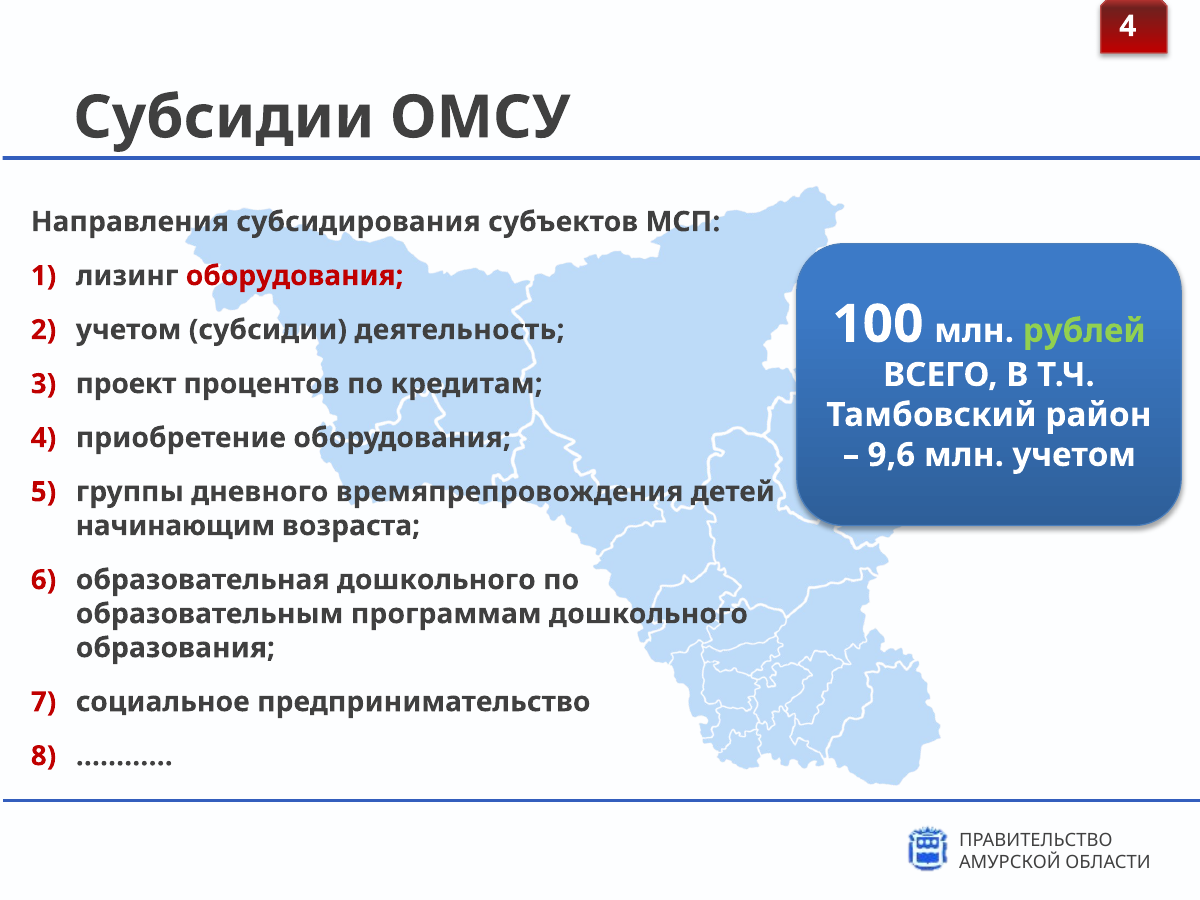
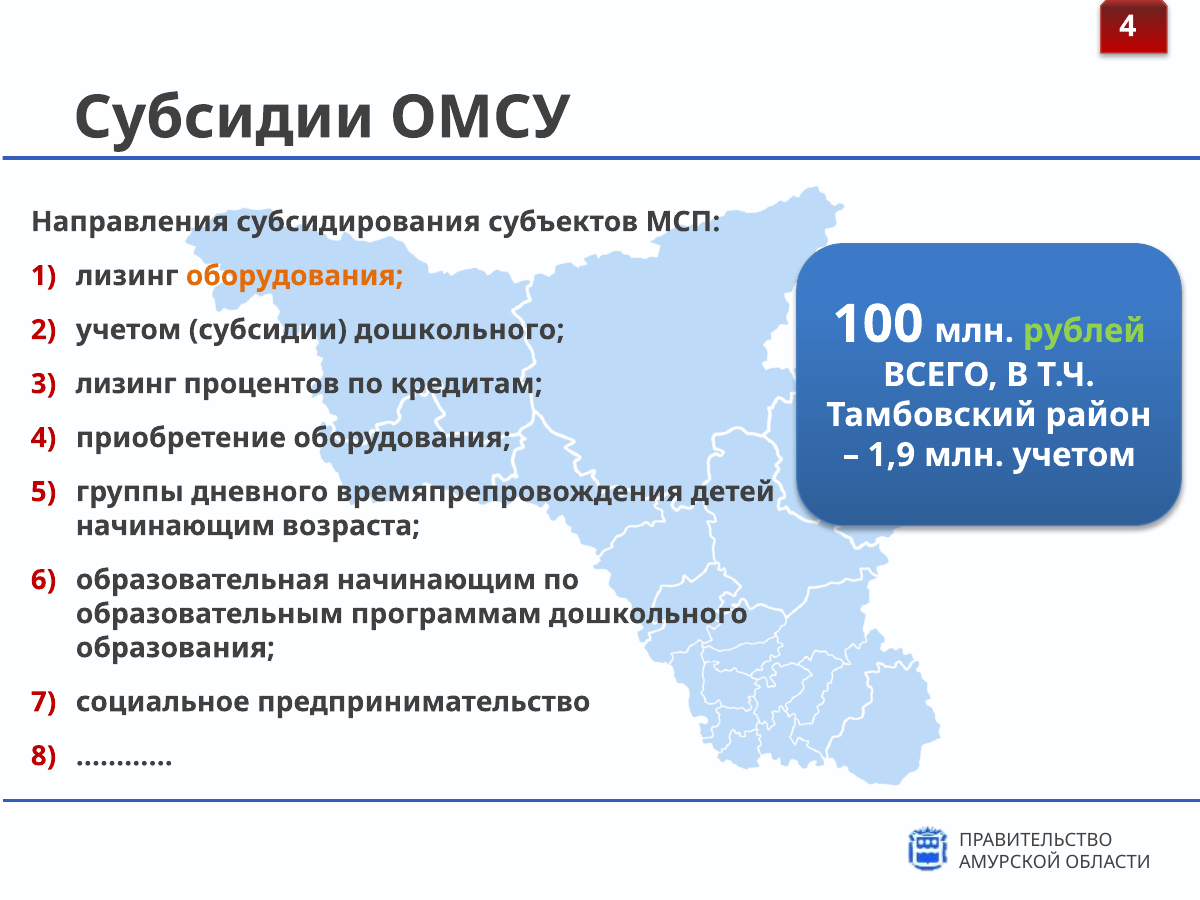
оборудования colour: red -> orange (295, 276)
субсидии деятельность: деятельность -> дошкольного (460, 330)
проект: проект -> лизинг (126, 384)
9,6: 9,6 -> 1,9 (891, 455)
образовательная дошкольного: дошкольного -> начинающим (436, 580)
